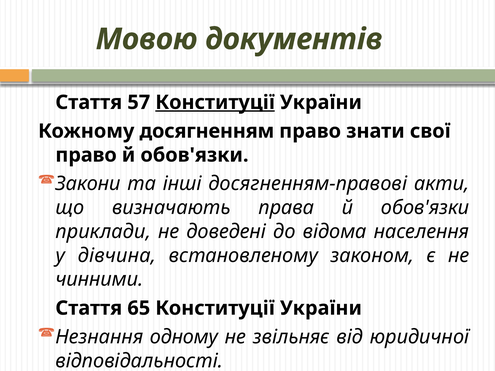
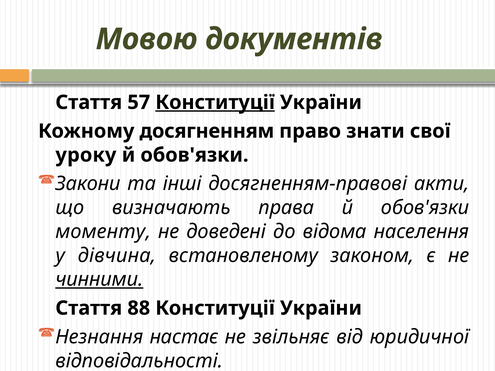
право: право -> уроку (86, 155)
приклади: приклади -> моменту (103, 232)
чинними underline: none -> present (99, 280)
65: 65 -> 88 (139, 308)
одному: одному -> настає (184, 337)
